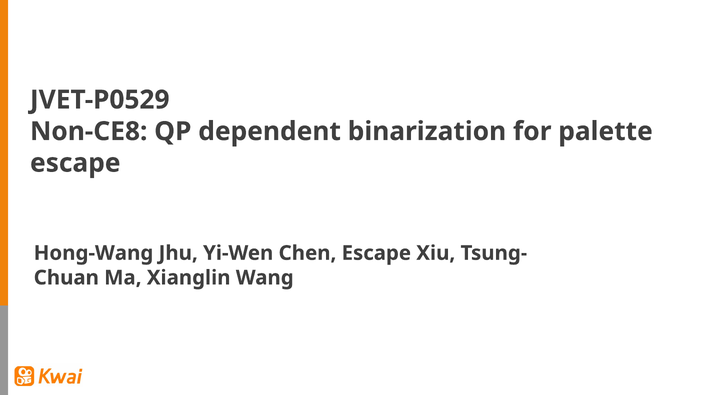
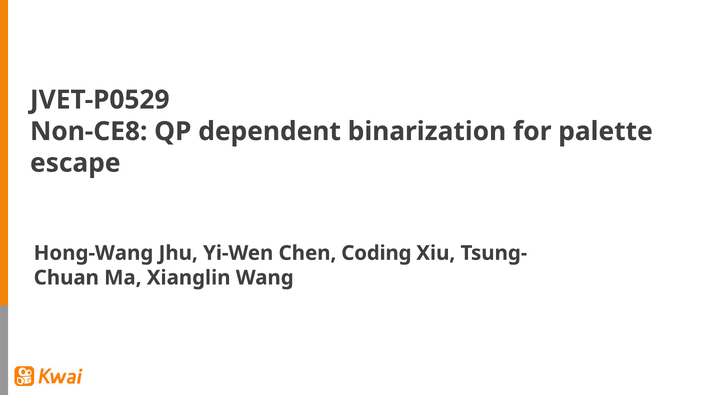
Chen Escape: Escape -> Coding (376, 253)
